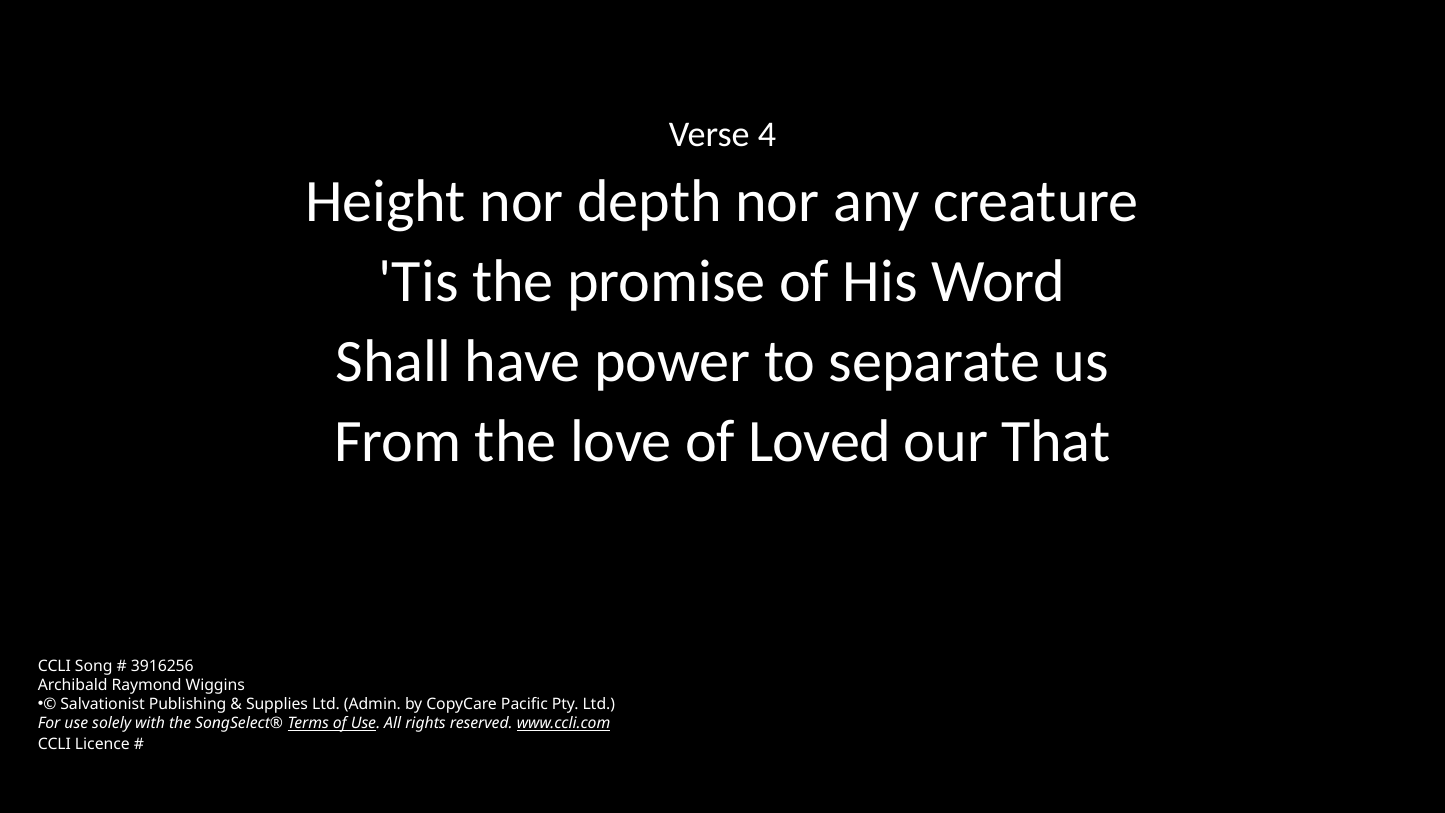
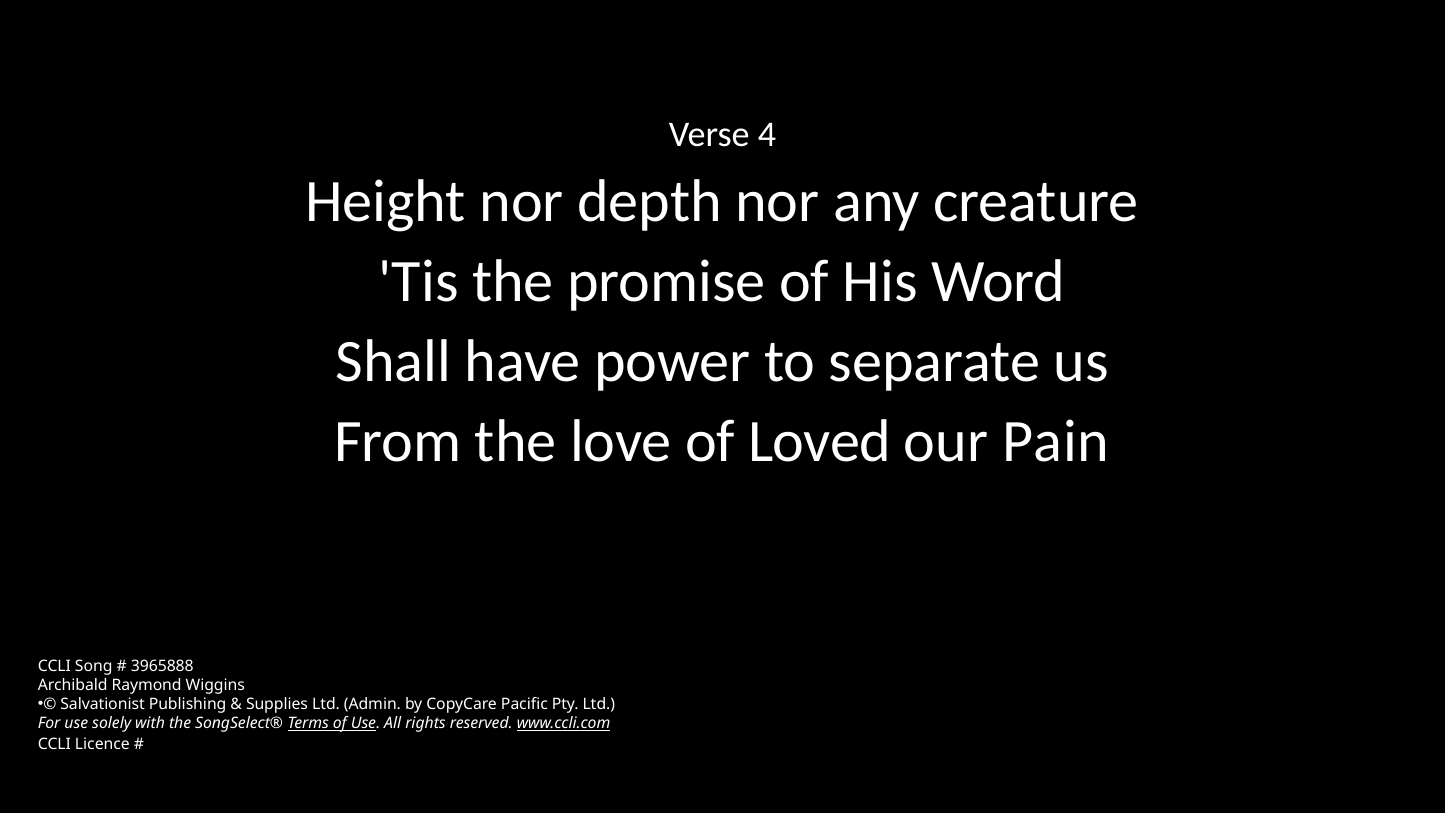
That: That -> Pain (1056, 441)
3916256: 3916256 -> 3965888 (162, 666)
